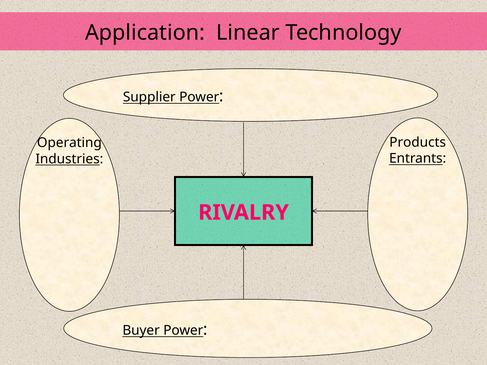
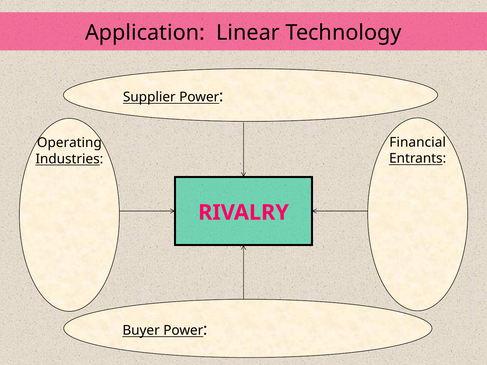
Products: Products -> Financial (418, 142)
